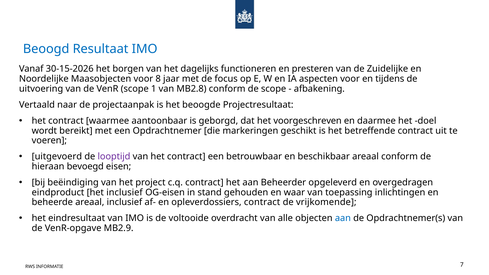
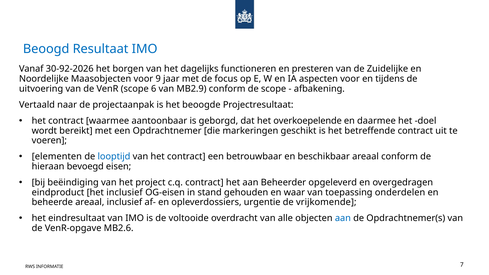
30-15-2026: 30-15-2026 -> 30-92-2026 (70, 69)
8: 8 -> 9 (158, 79)
1: 1 -> 6 (154, 89)
MB2.8: MB2.8 -> MB2.9 (191, 89)
voorgeschreven: voorgeschreven -> overkoepelende (308, 121)
uitgevoerd: uitgevoerd -> elementen (57, 157)
looptijd colour: purple -> blue (114, 157)
inlichtingen: inlichtingen -> onderdelen (400, 192)
opleverdossiers contract: contract -> urgentie (262, 202)
MB2.9: MB2.9 -> MB2.6 (119, 228)
